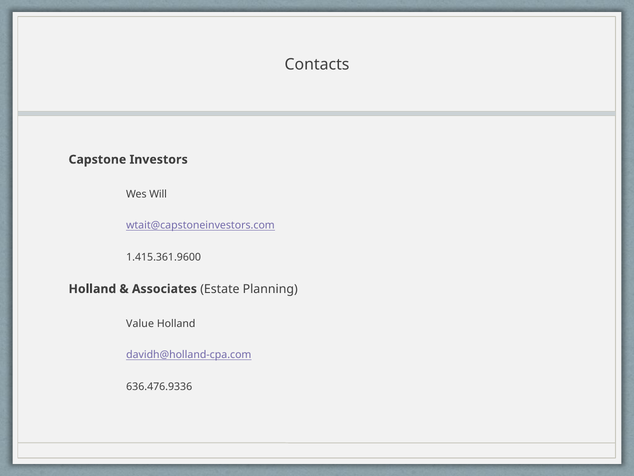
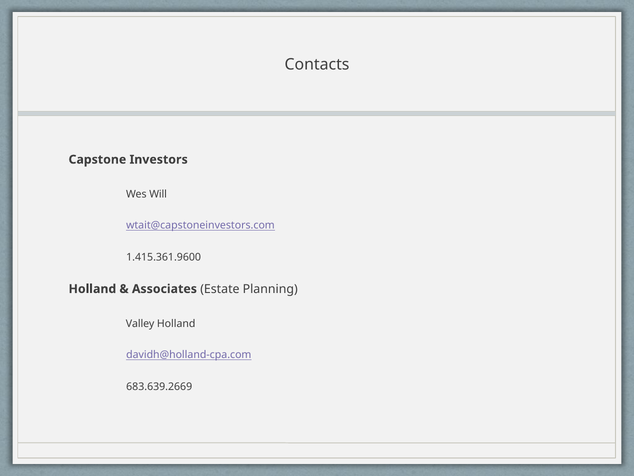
Value: Value -> Valley (140, 323)
636.476.9336: 636.476.9336 -> 683.639.2669 (159, 386)
